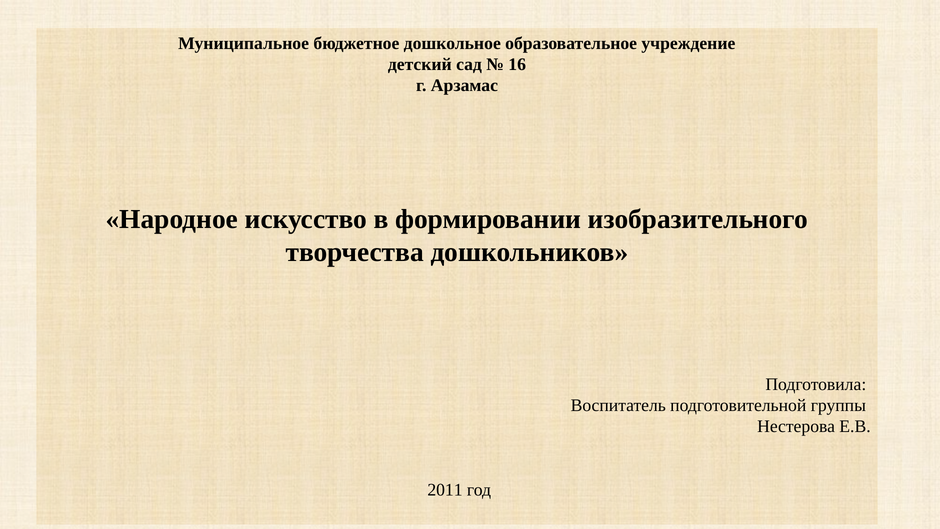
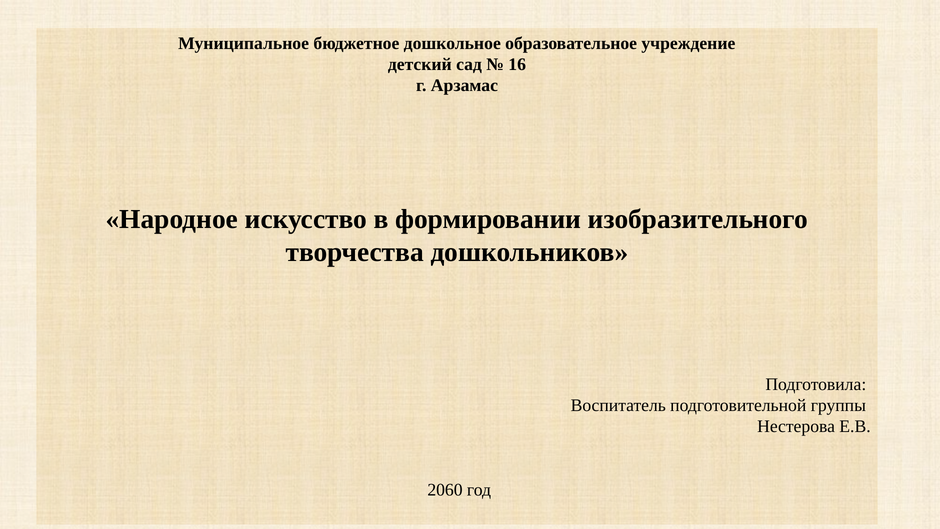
2011: 2011 -> 2060 (445, 490)
